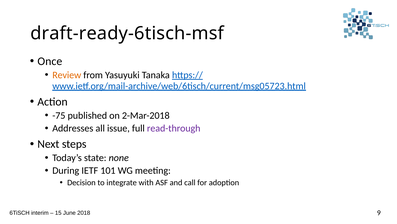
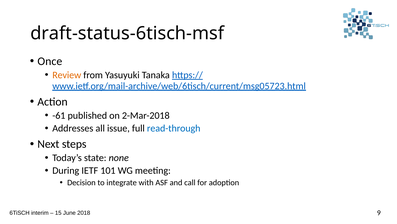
draft-ready-6tisch-msf: draft-ready-6tisch-msf -> draft-status-6tisch-msf (127, 33)
-75: -75 -> -61 (59, 115)
read-through colour: purple -> blue (174, 128)
